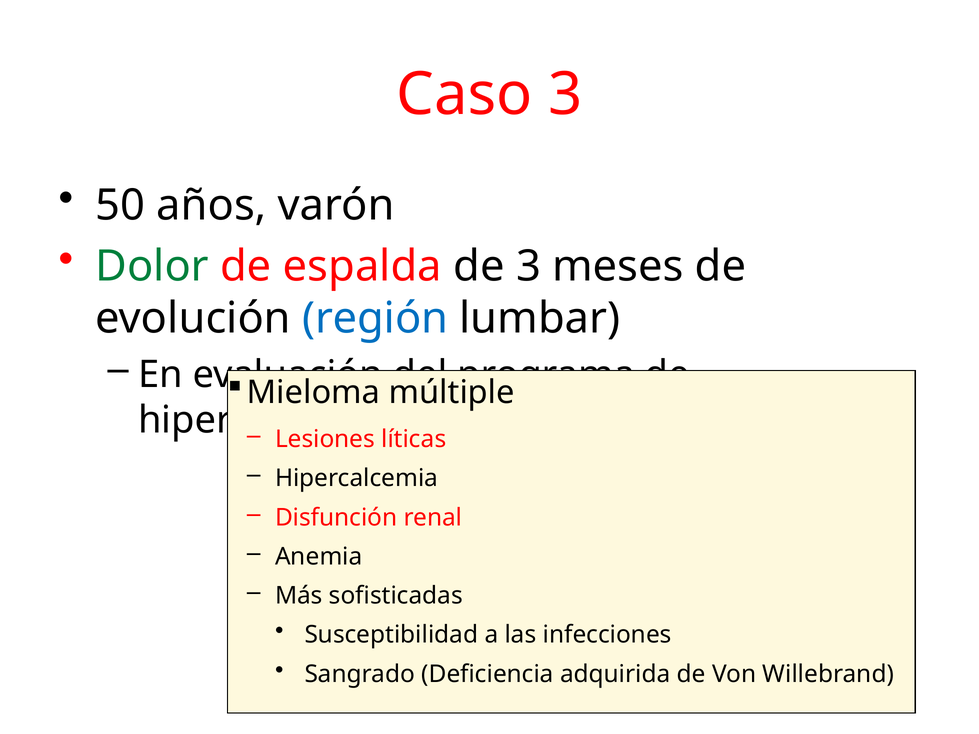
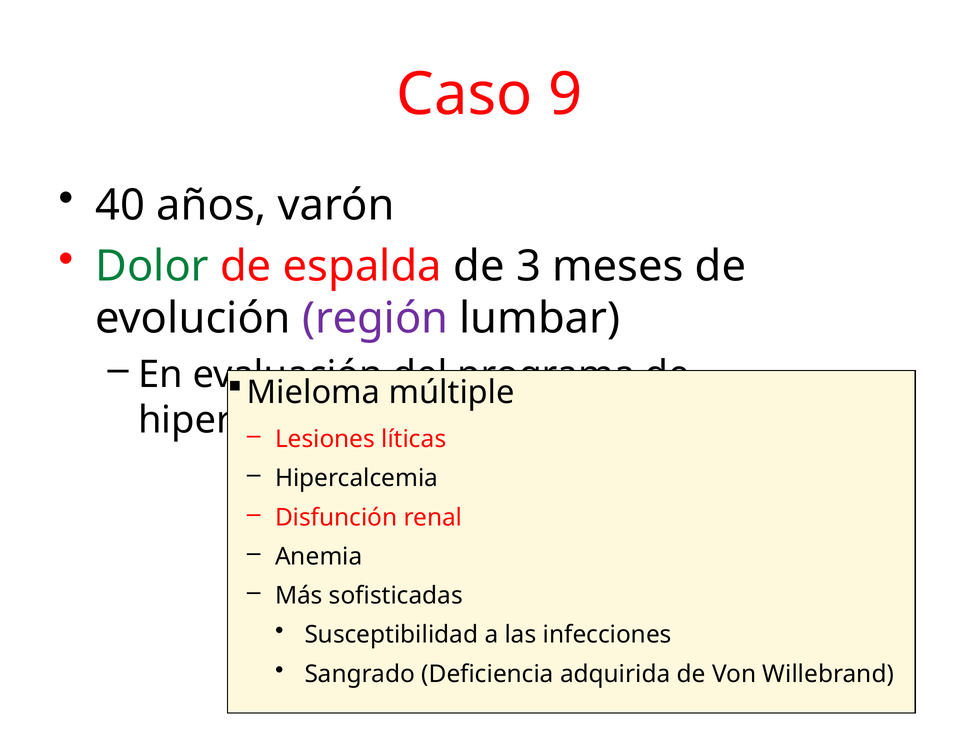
Caso 3: 3 -> 9 (565, 95)
50: 50 -> 40 (120, 205)
región colour: blue -> purple (375, 319)
